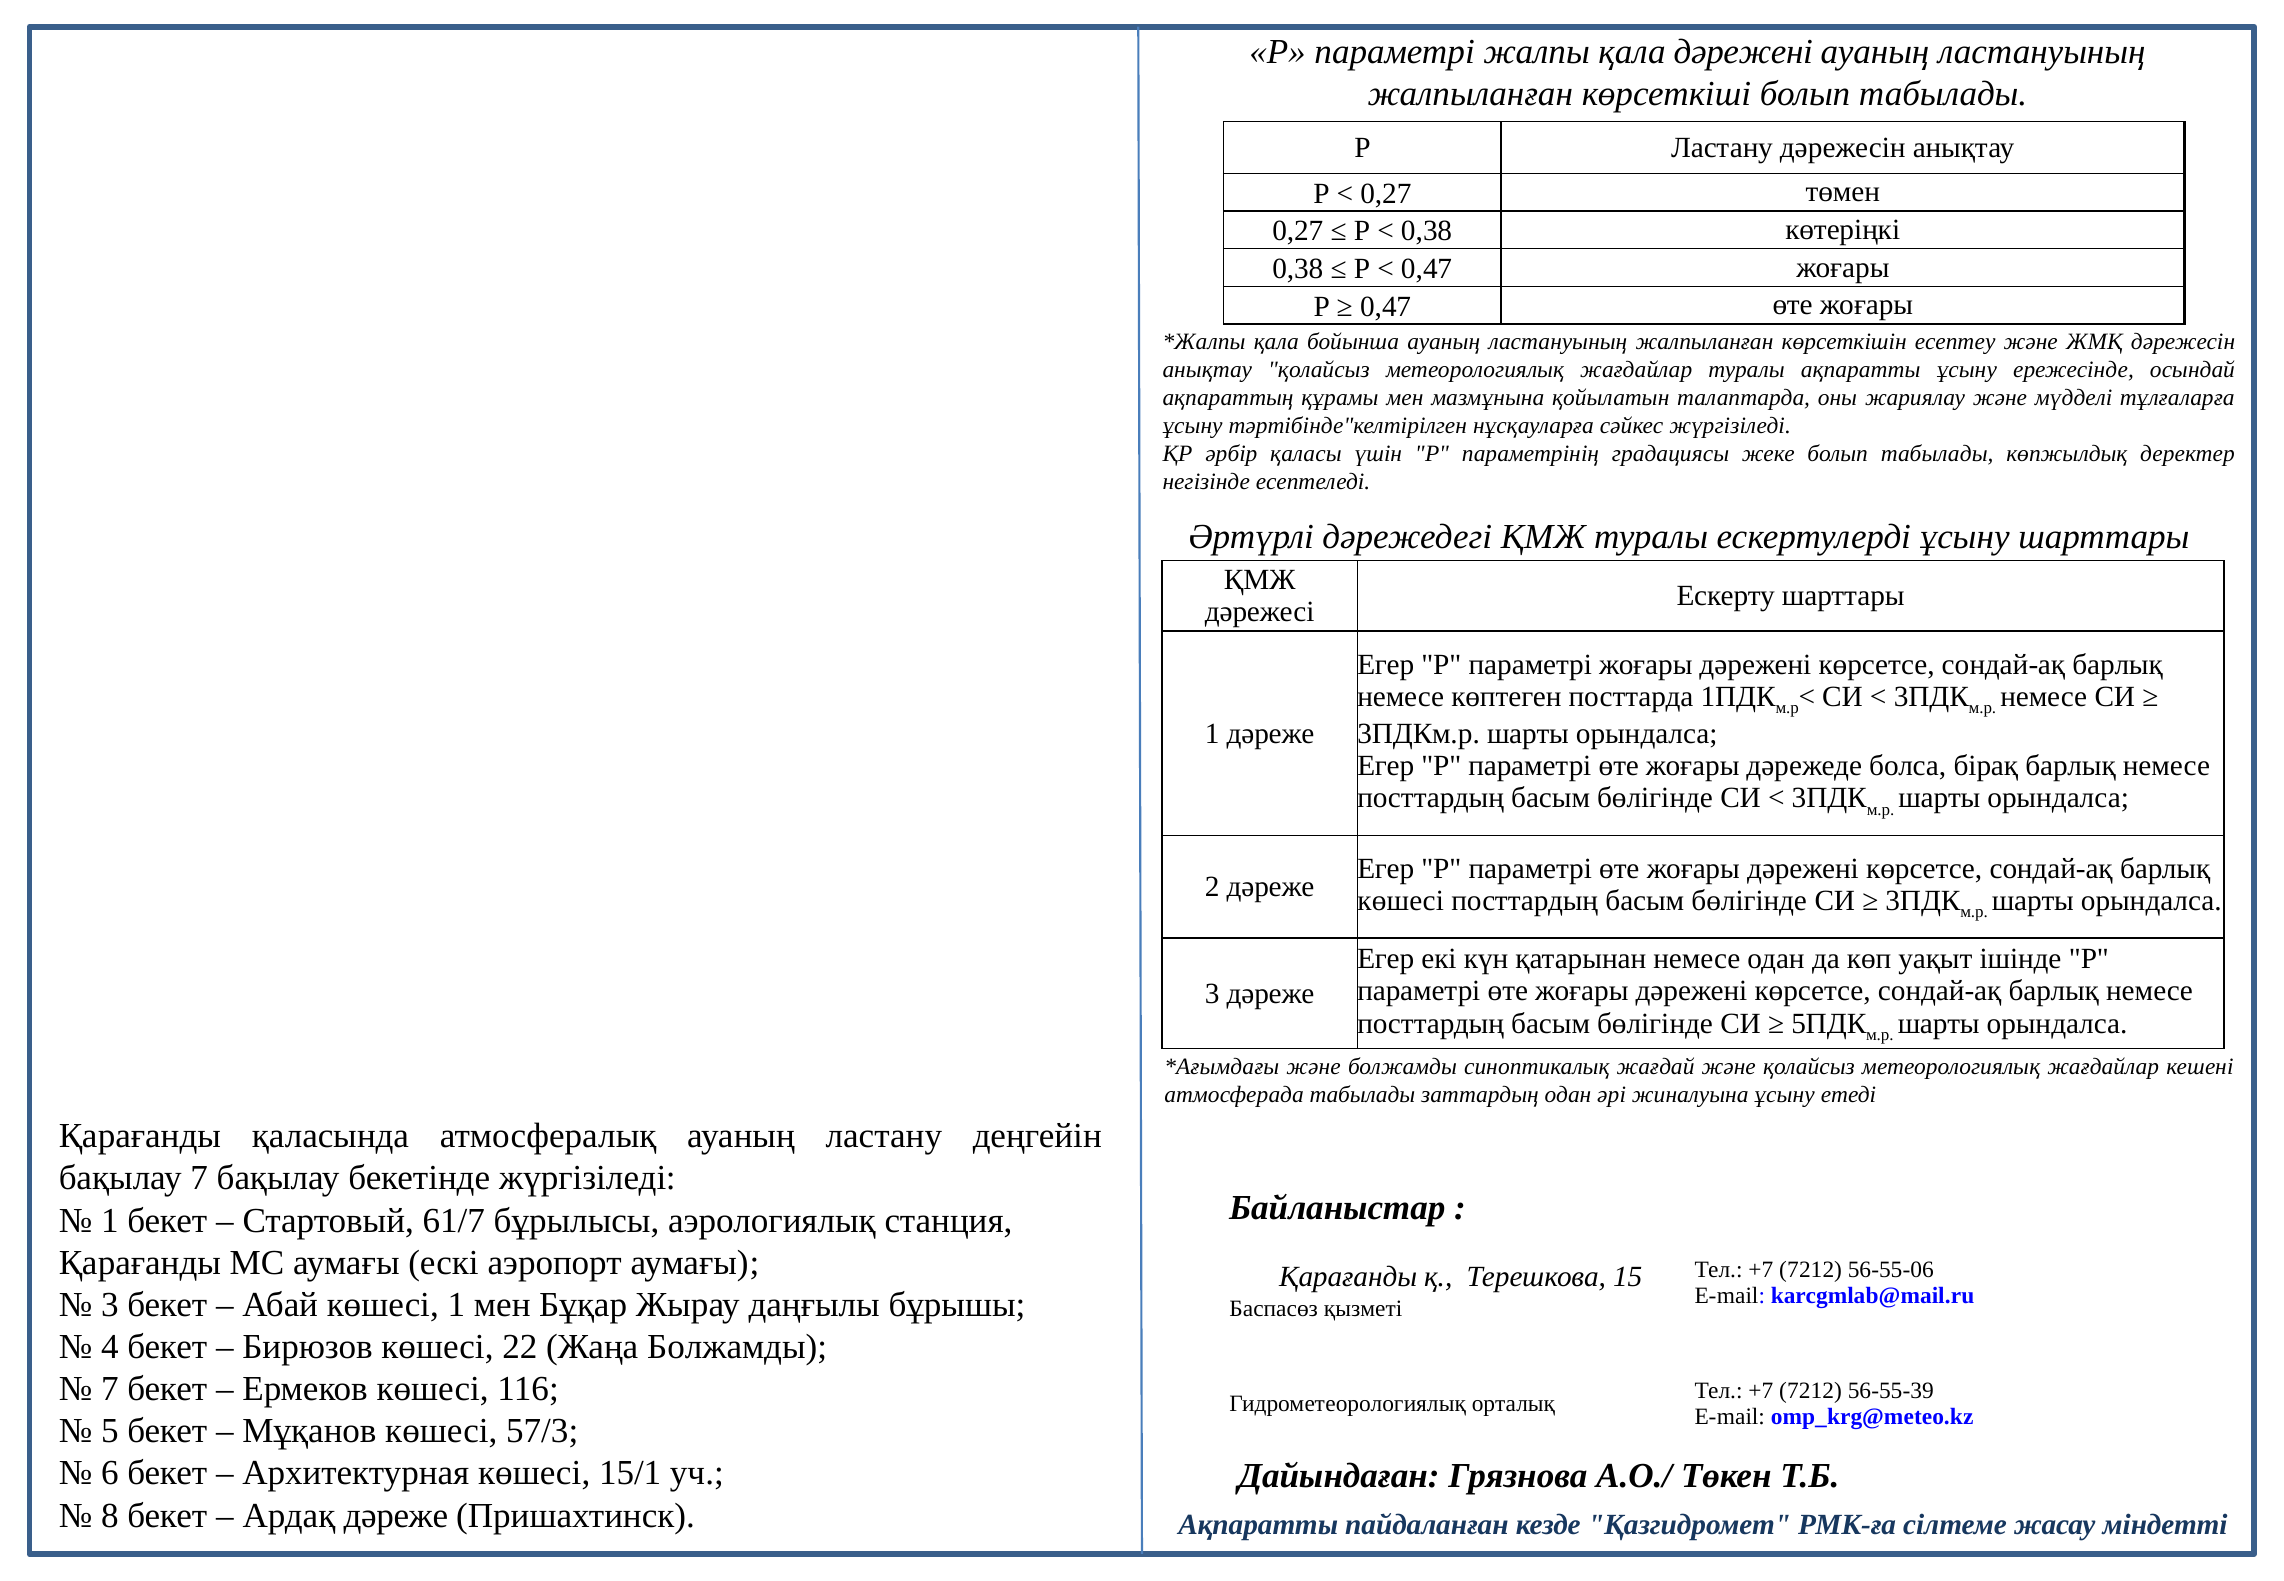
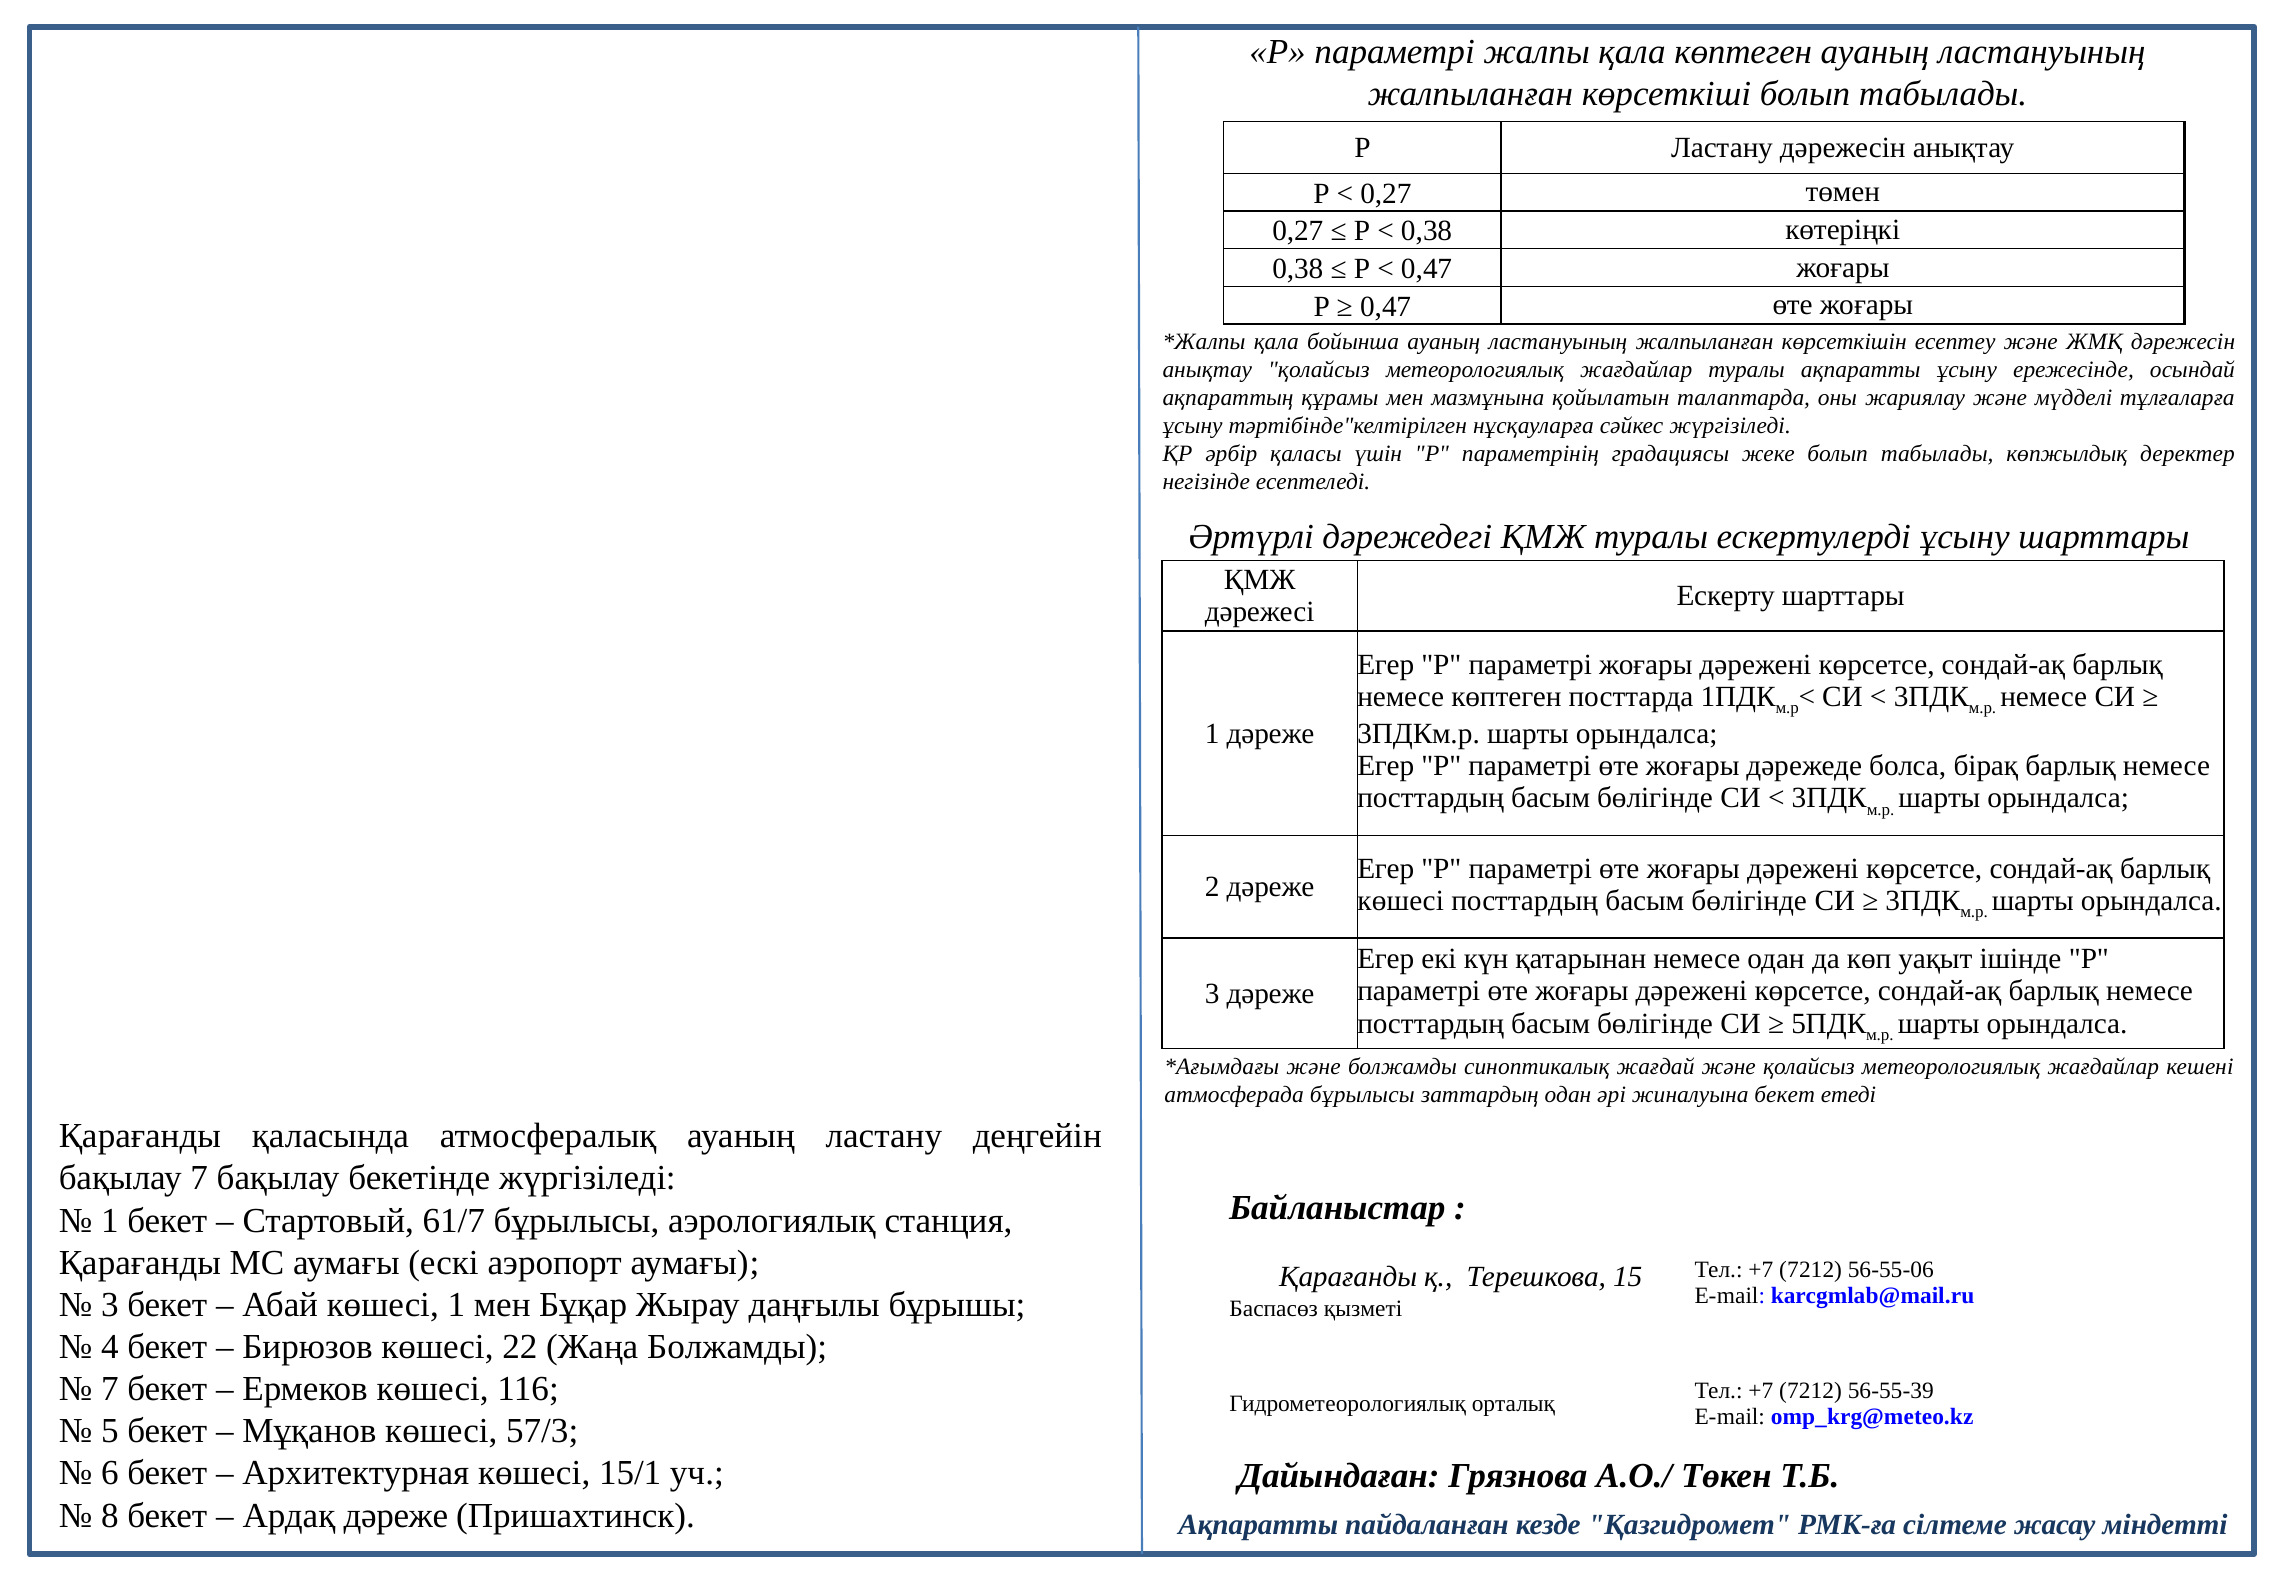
қала дәрежені: дәрежені -> көптеген (1743, 52)
атмосферада табылады: табылады -> бұрылысы (1362, 1095)
жиналуына ұсыну: ұсыну -> бекет (1785, 1095)
